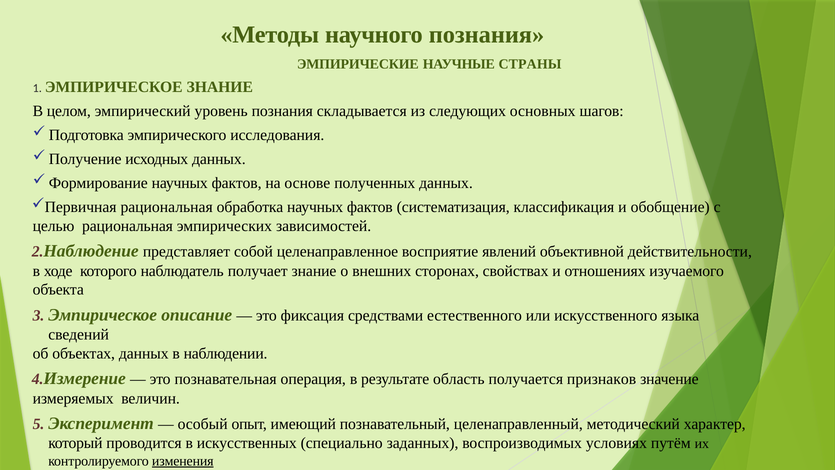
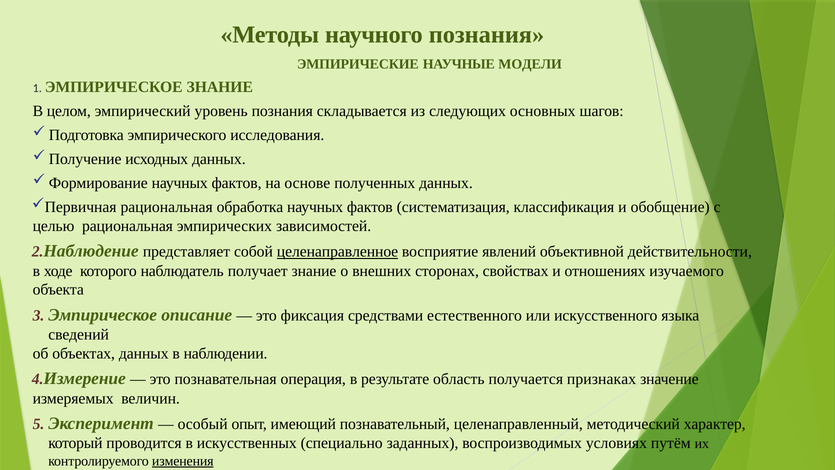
СТРАНЫ: СТРАНЫ -> МОДЕЛИ (530, 64)
целенаправленное underline: none -> present (337, 252)
признаков: признаков -> признаках (602, 379)
